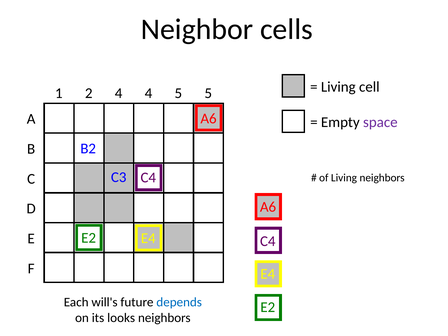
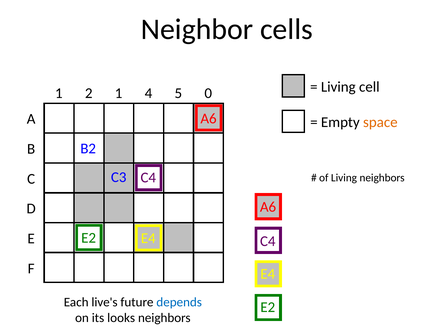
2 4: 4 -> 1 (119, 93)
5 5: 5 -> 0 (208, 93)
space colour: purple -> orange (380, 122)
will's: will's -> live's (105, 302)
